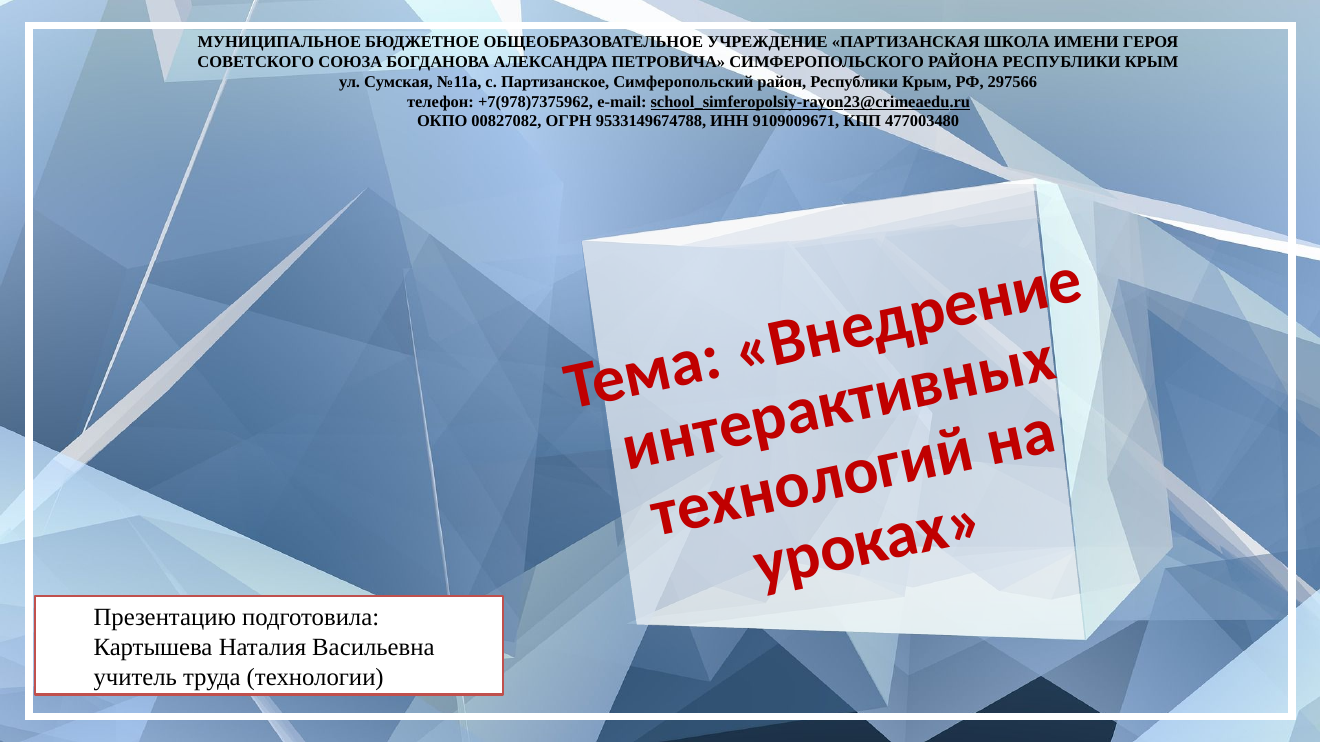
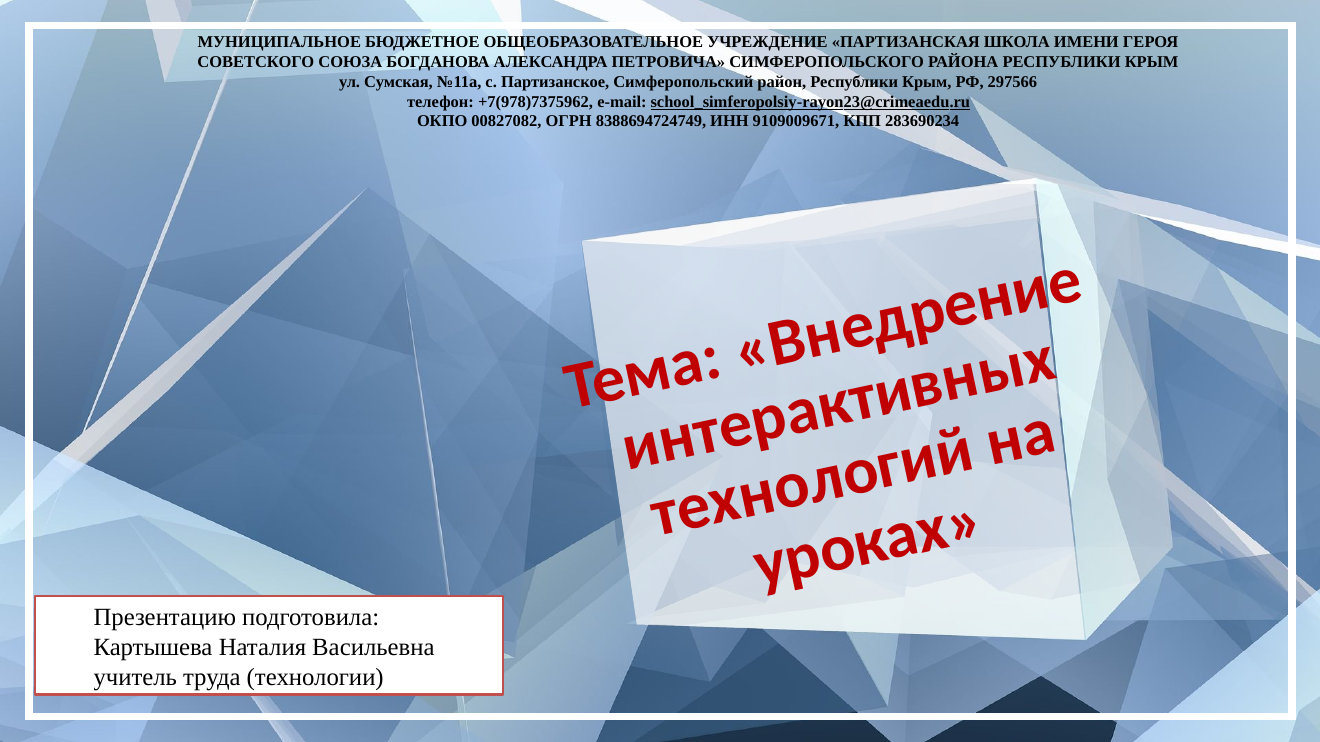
9533149674788: 9533149674788 -> 8388694724749 (651, 122)
477003480: 477003480 -> 283690234 (922, 122)
